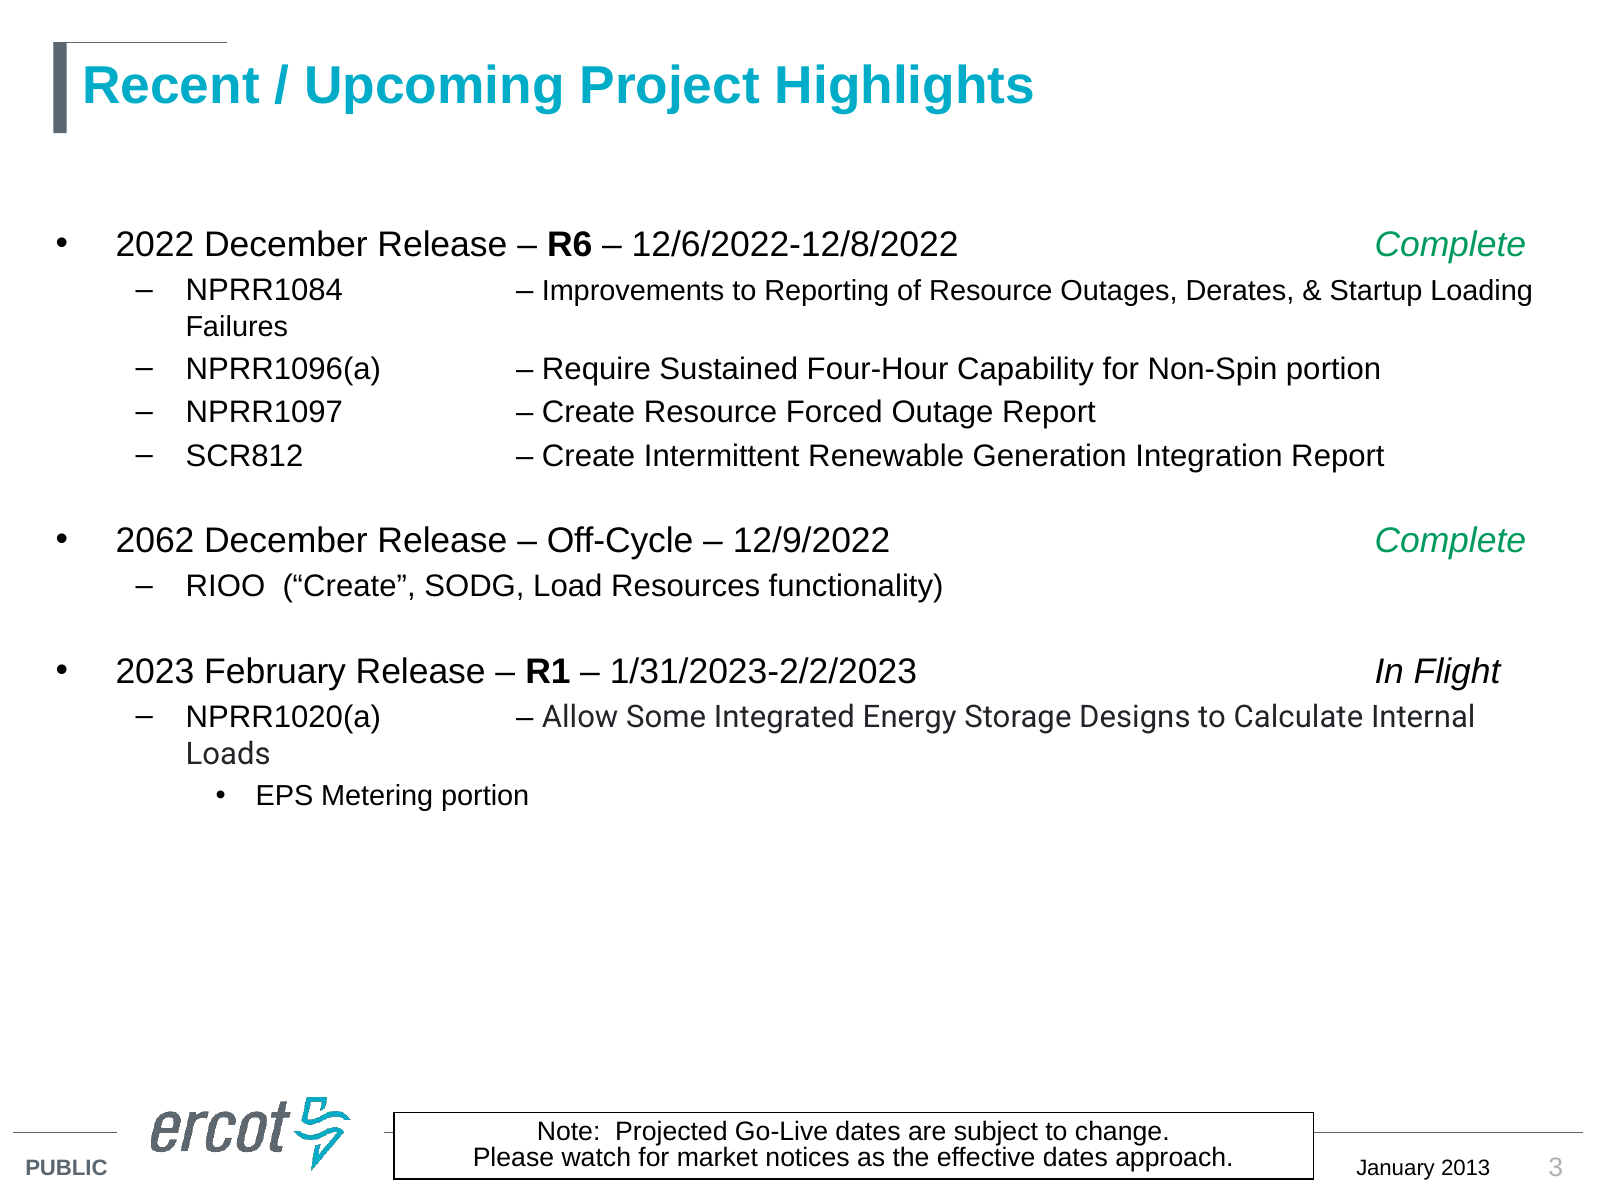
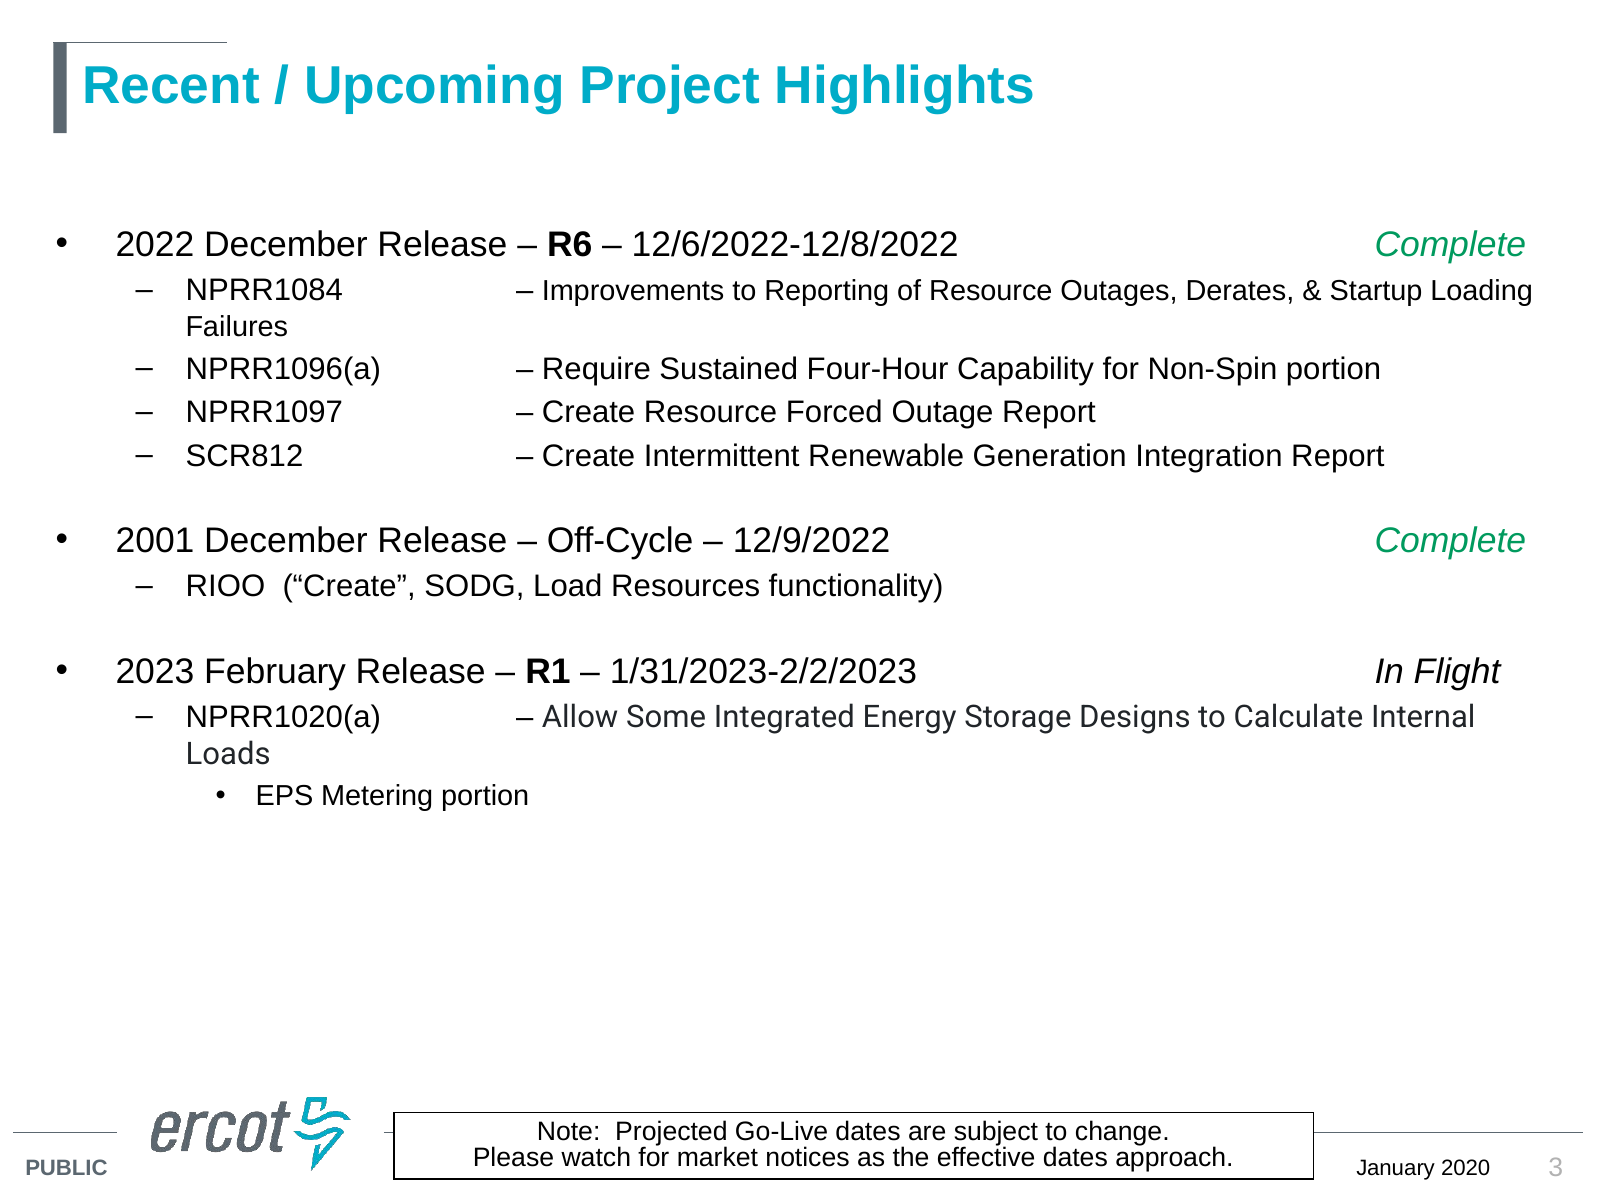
2062: 2062 -> 2001 (155, 541)
2013: 2013 -> 2020 (1466, 1169)
